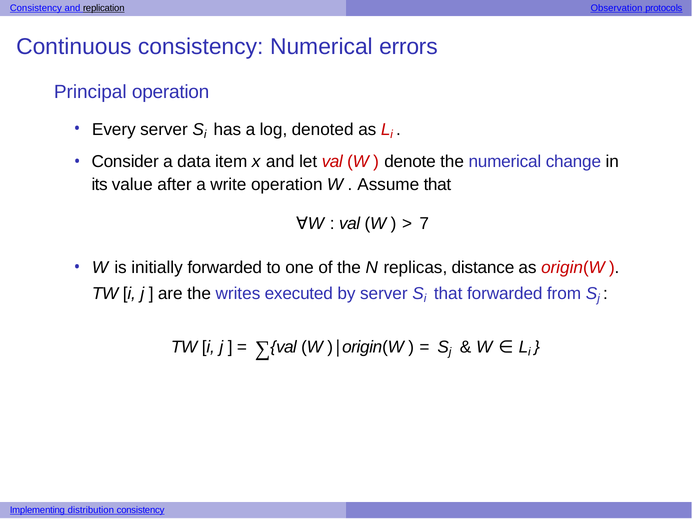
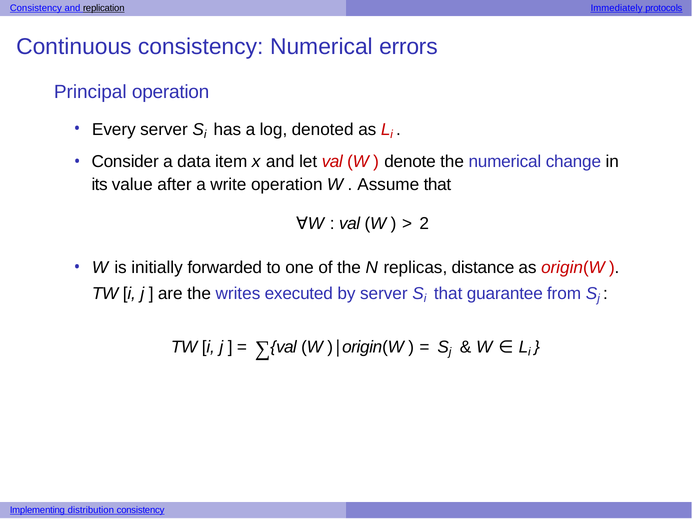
Observation: Observation -> Immediately (617, 8)
7: 7 -> 2 (424, 224)
that forwarded: forwarded -> guarantee (505, 294)
